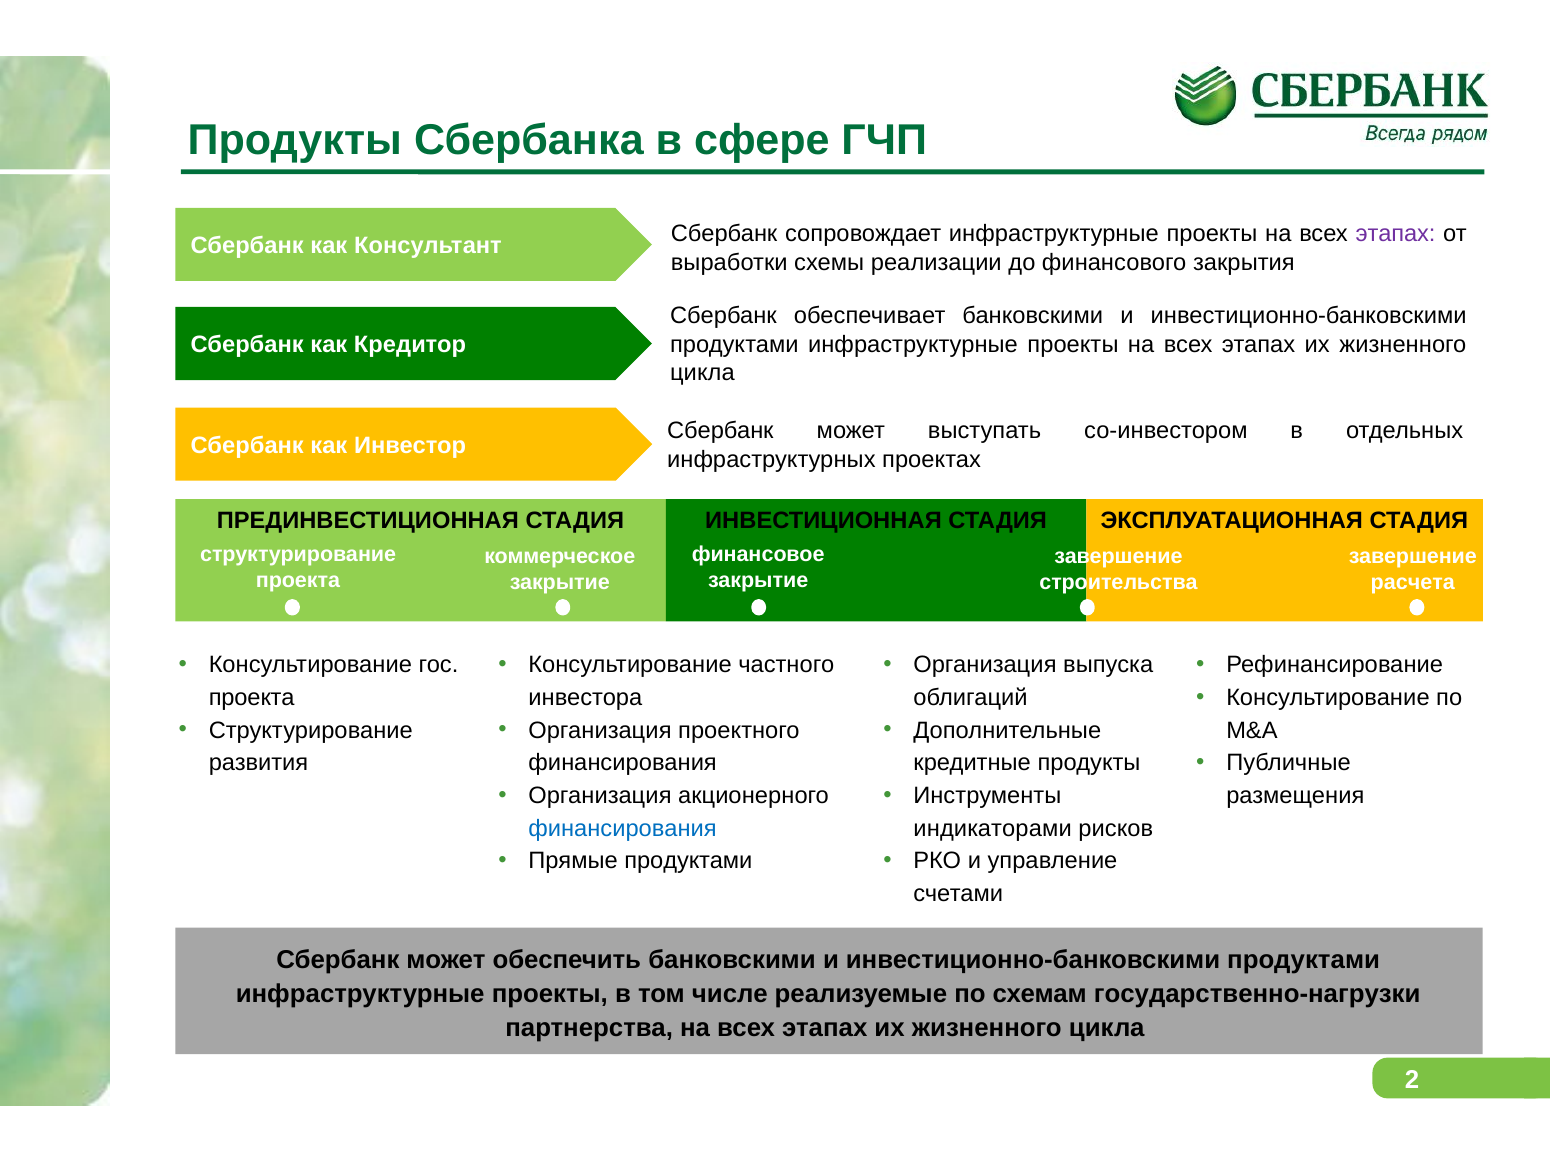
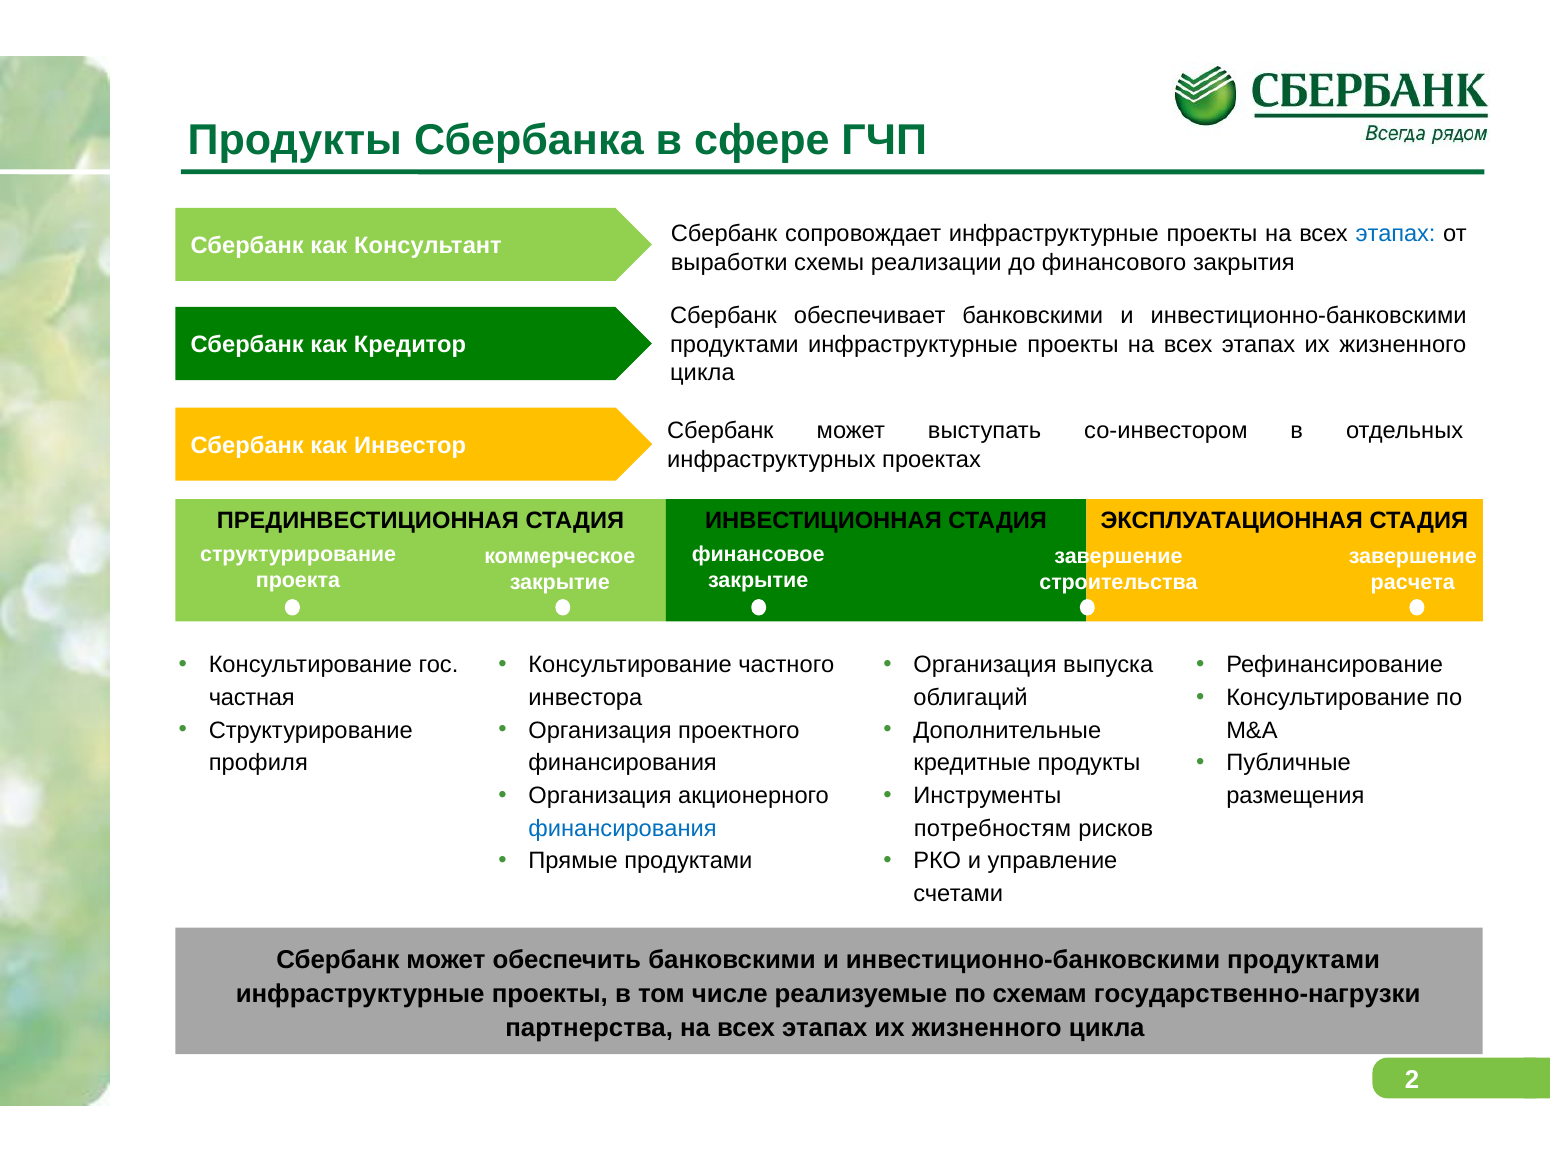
этапах colour: purple -> blue (1396, 234)
проекта: проекта -> частная (252, 698)
развития: развития -> профиля (258, 763)
индикаторами: индикаторами -> потребностям (993, 829)
